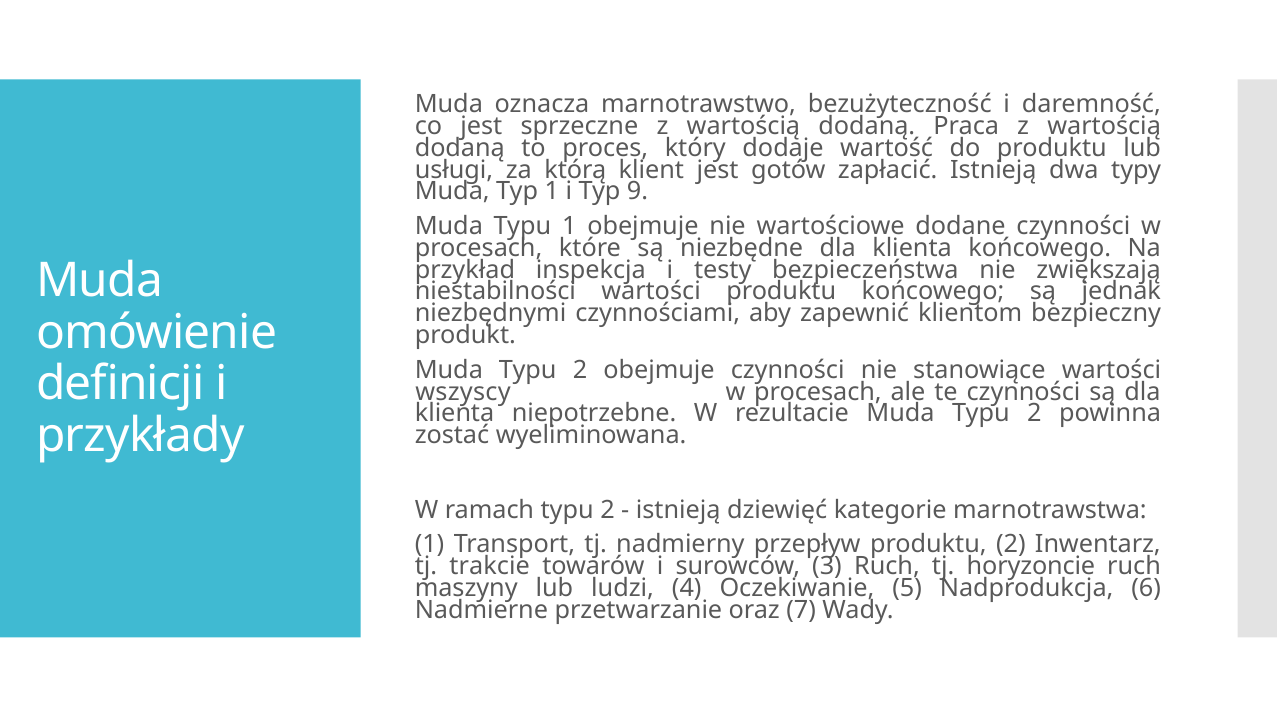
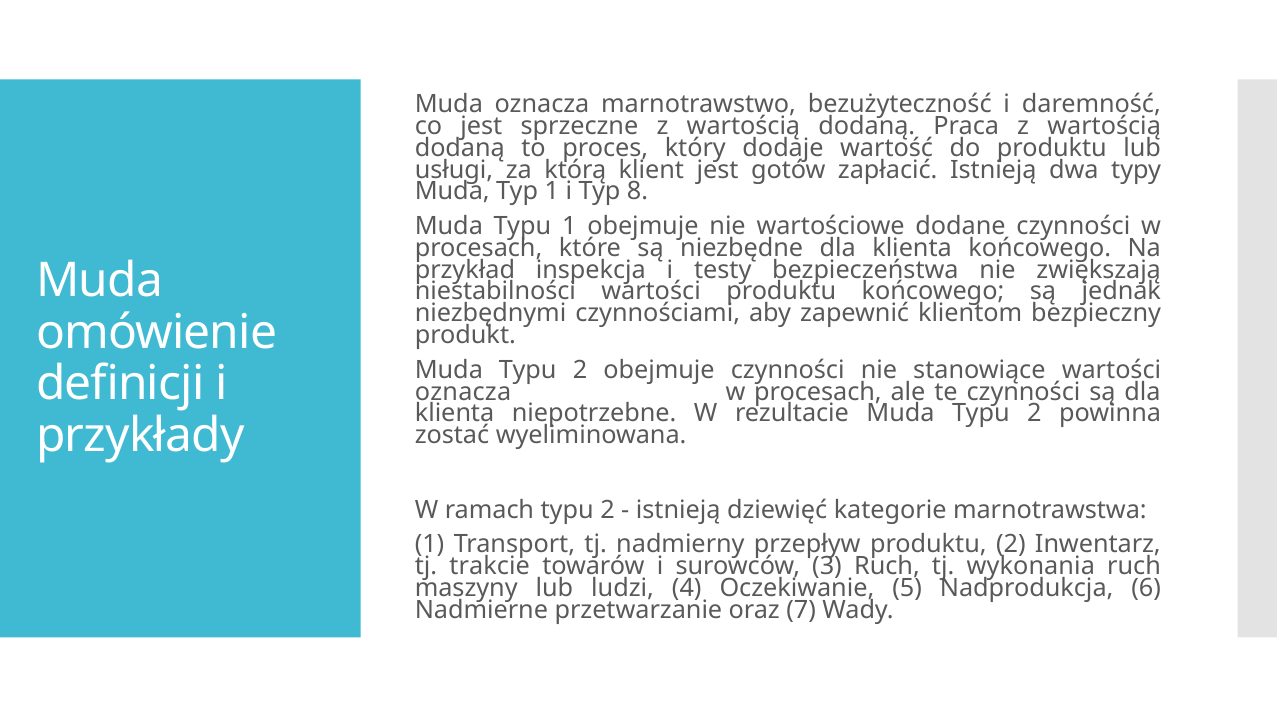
9: 9 -> 8 (638, 192)
wszyscy: wszyscy -> oznacza (463, 392)
horyzoncie: horyzoncie -> wykonania (1031, 566)
